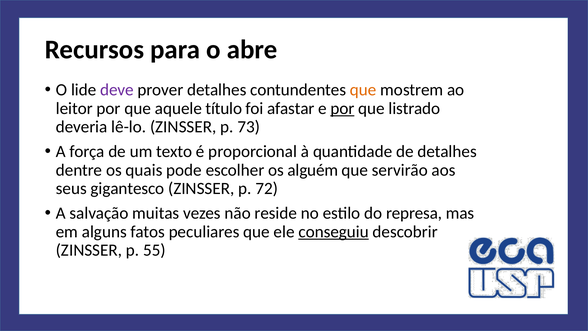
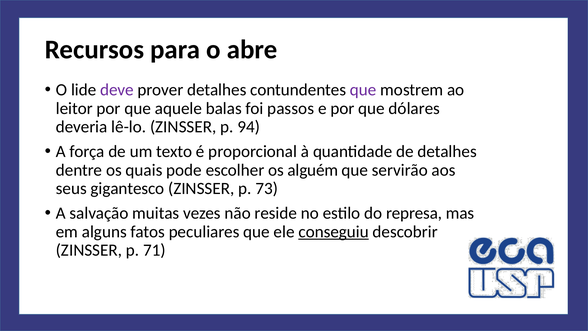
que colour: orange -> purple (363, 90)
título: título -> balas (224, 108)
afastar: afastar -> passos (291, 108)
por underline: present -> none (342, 108)
listrado: listrado -> dólares (414, 108)
73: 73 -> 94 (249, 127)
72: 72 -> 73 (267, 188)
55: 55 -> 71 (154, 250)
